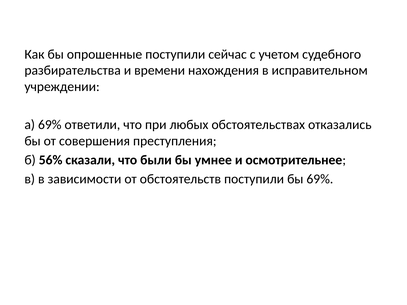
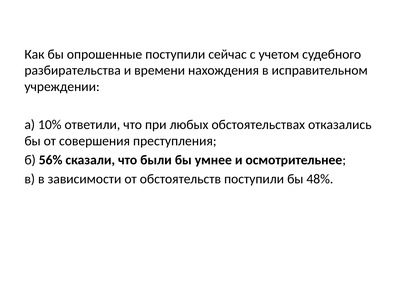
а 69%: 69% -> 10% (50, 125)
бы 69%: 69% -> 48% (320, 179)
